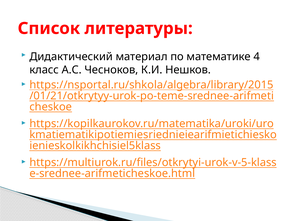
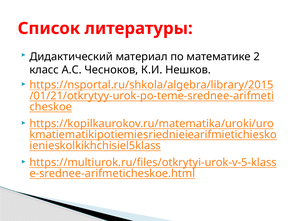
4: 4 -> 2 (257, 57)
